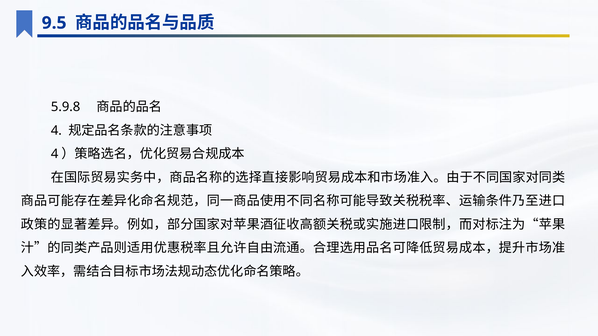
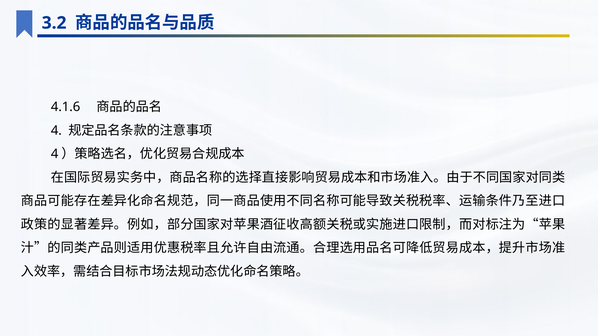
9.5: 9.5 -> 3.2 (54, 23)
5.9.8: 5.9.8 -> 4.1.6 (66, 107)
